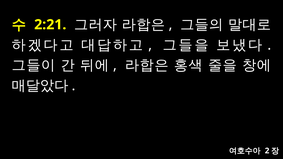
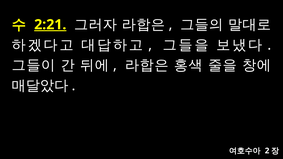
2:21 underline: none -> present (50, 25)
